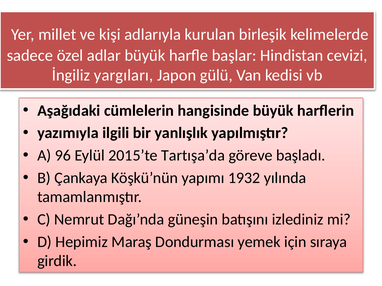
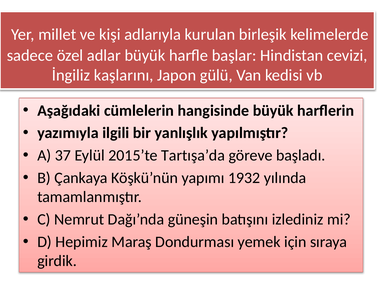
yargıları: yargıları -> kaşlarını (124, 75)
96: 96 -> 37 (63, 156)
